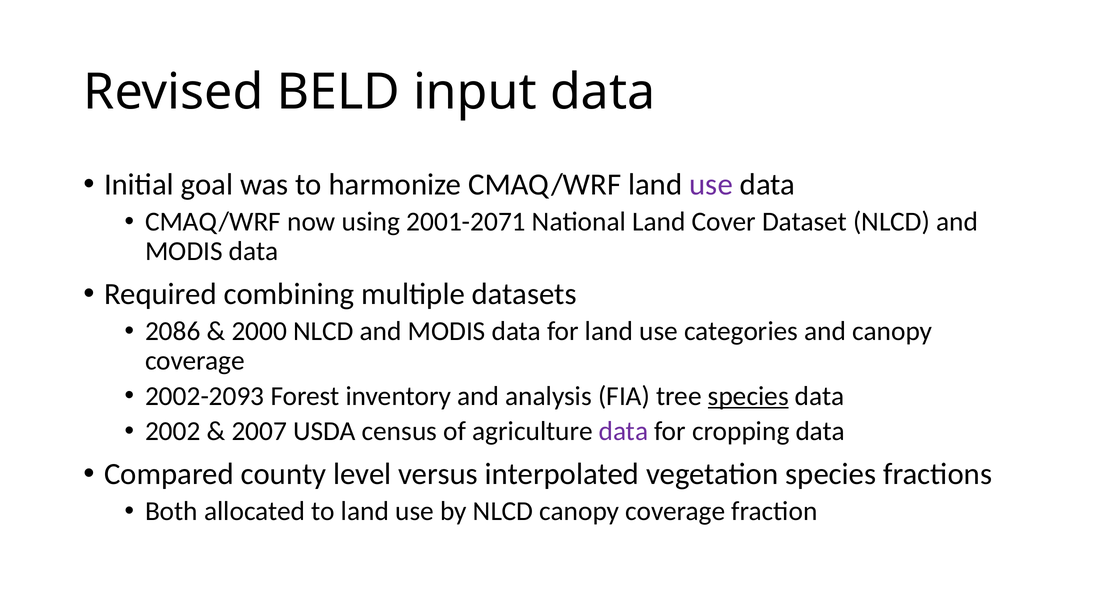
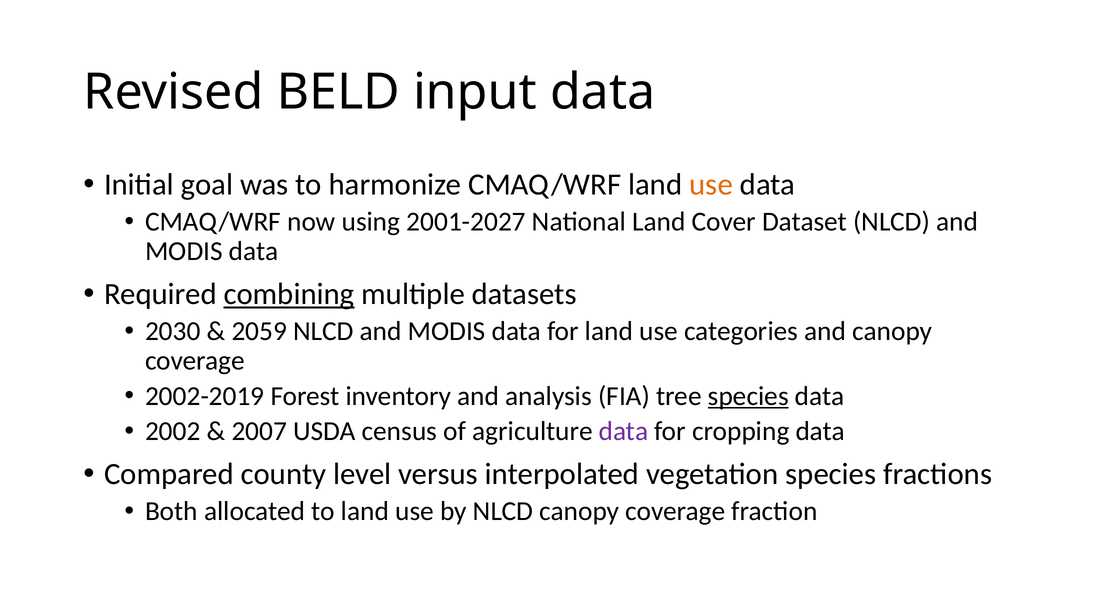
use colour: purple -> orange (711, 185)
2001-2071: 2001-2071 -> 2001-2027 (466, 222)
combining underline: none -> present (289, 294)
2086: 2086 -> 2030 (173, 331)
2000: 2000 -> 2059 (259, 331)
2002-2093: 2002-2093 -> 2002-2019 (205, 396)
